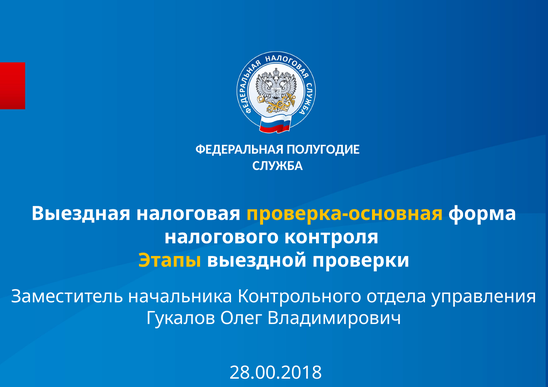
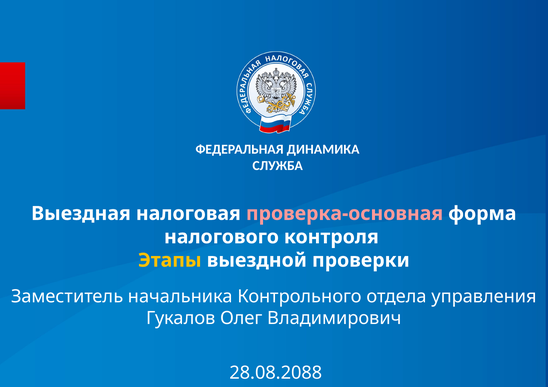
ПОЛУГОДИЕ: ПОЛУГОДИЕ -> ДИНАМИКА (323, 150)
проверка-основная colour: yellow -> pink (345, 214)
28.00.2018: 28.00.2018 -> 28.08.2088 (276, 373)
